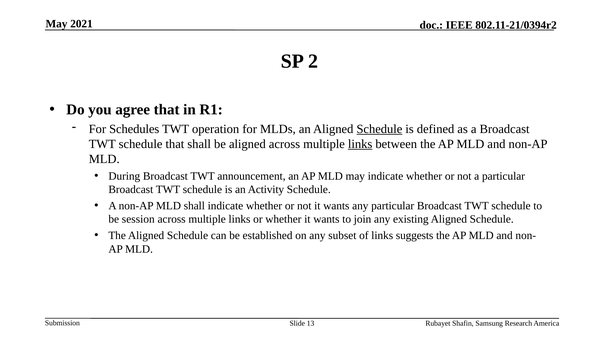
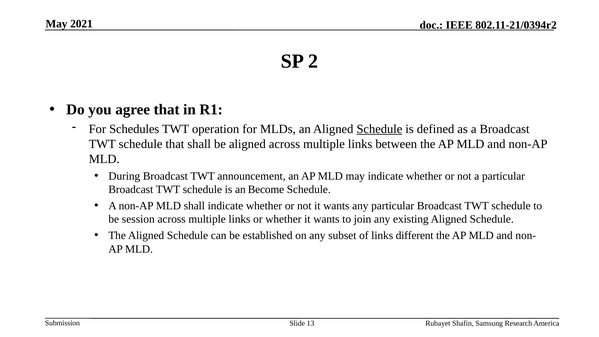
links underline: present -> none (360, 144)
Activity: Activity -> Become (266, 189)
suggests: suggests -> different (415, 235)
